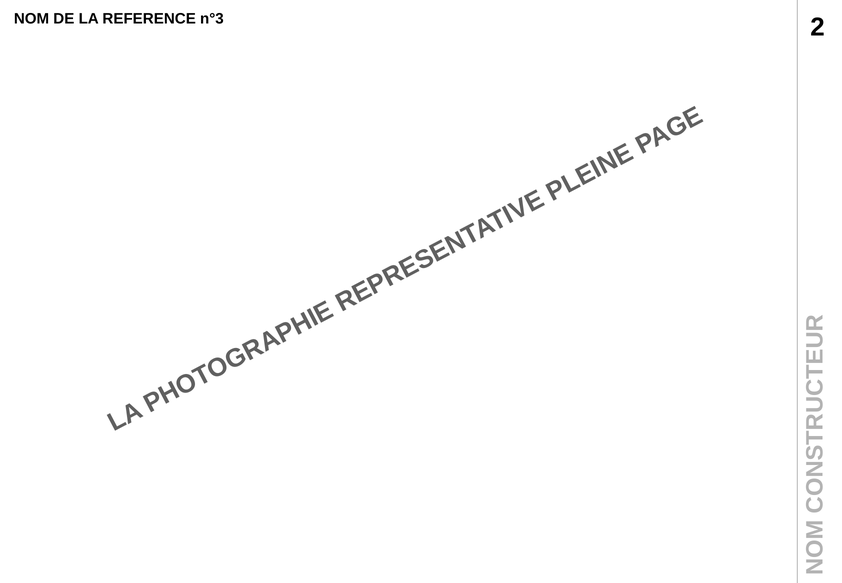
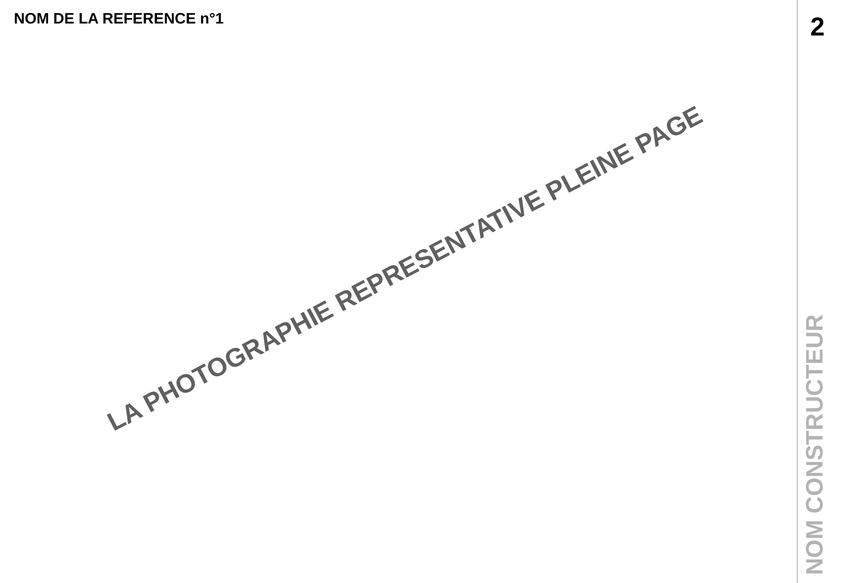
n°3: n°3 -> n°1 (212, 19)
